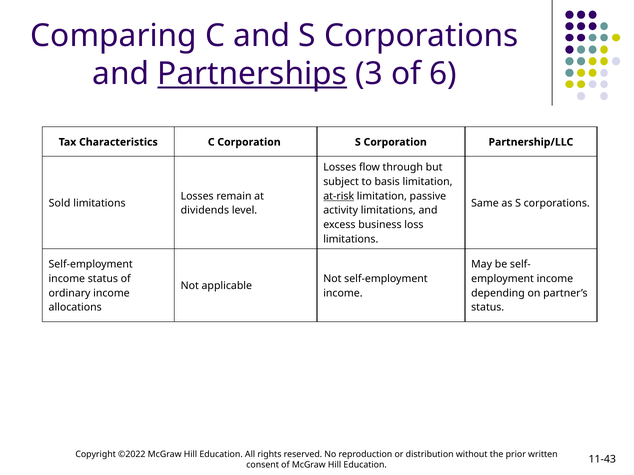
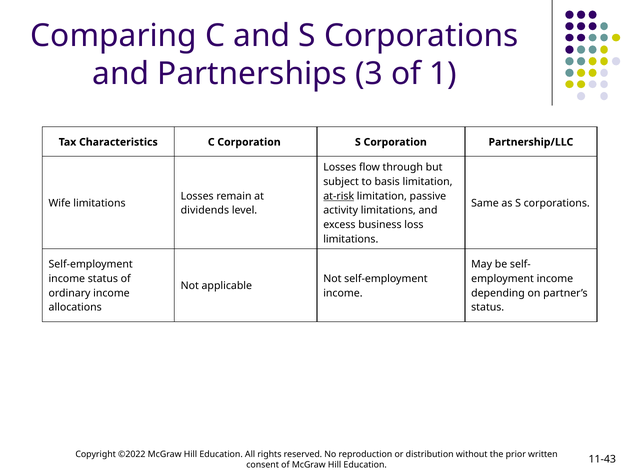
Partnerships underline: present -> none (252, 74)
6: 6 -> 1 (443, 74)
Sold: Sold -> Wife (60, 203)
